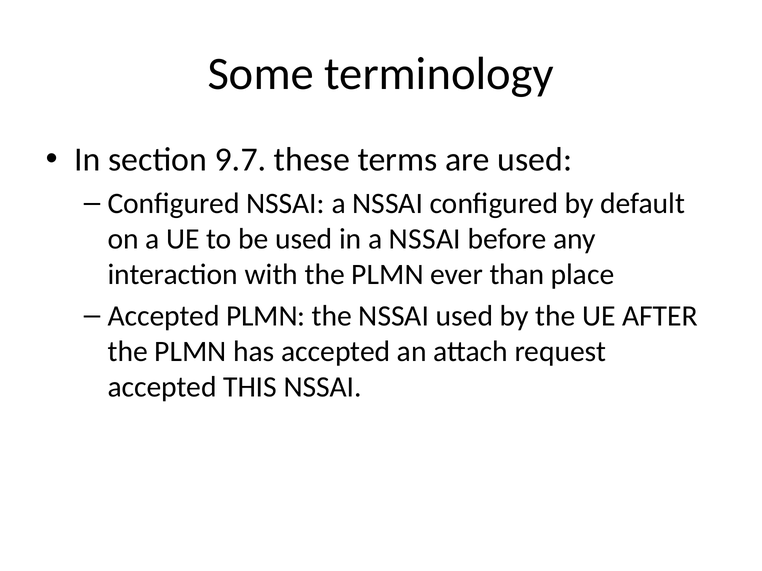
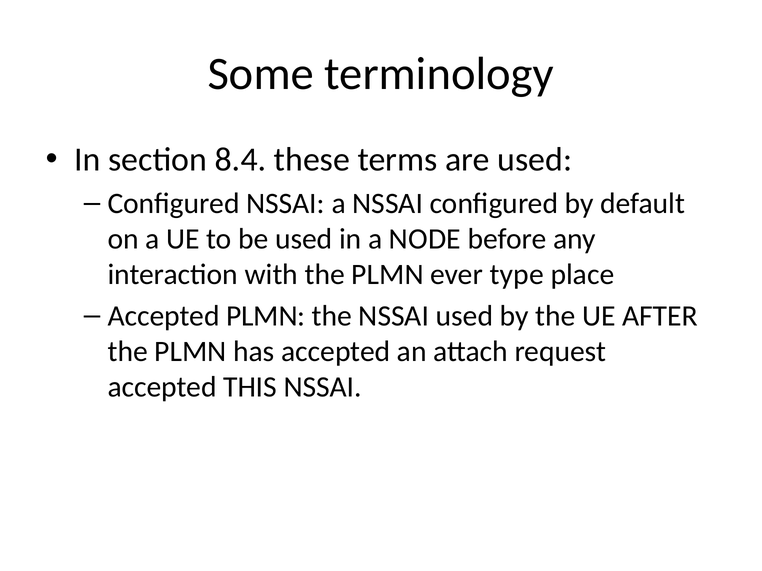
9.7: 9.7 -> 8.4 (241, 160)
in a NSSAI: NSSAI -> NODE (425, 239)
than: than -> type (517, 275)
